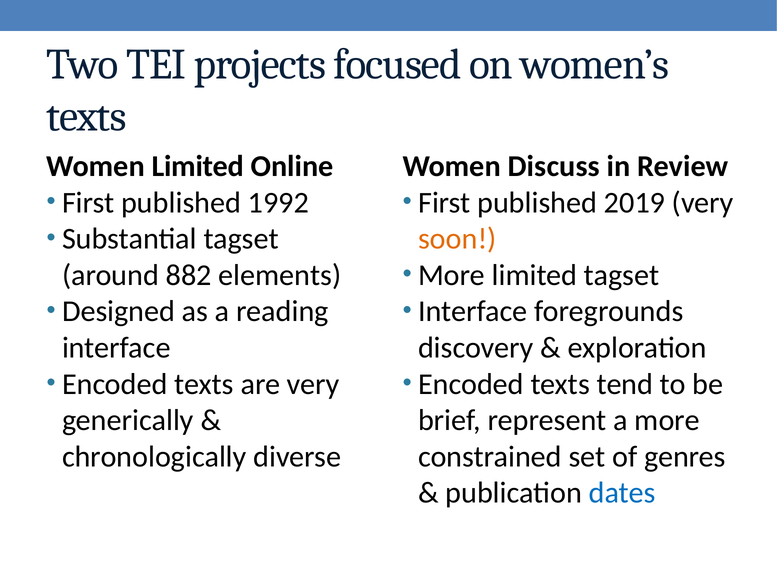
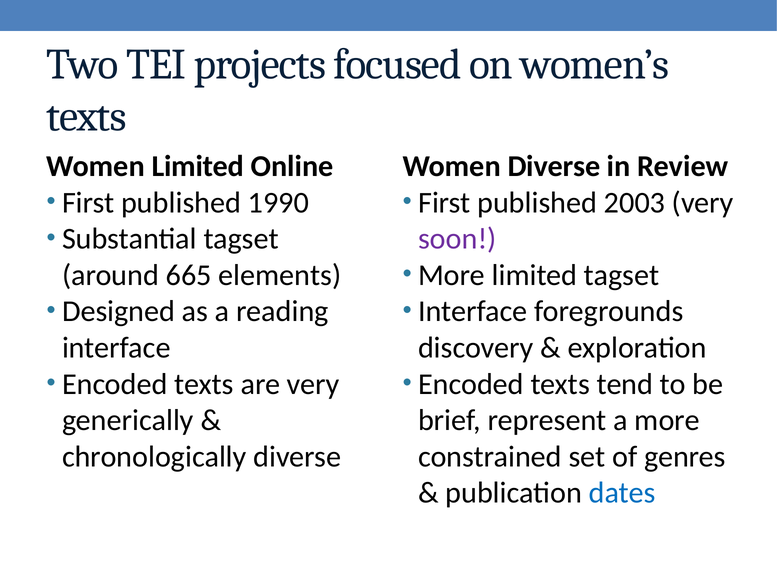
Women Discuss: Discuss -> Diverse (554, 166)
1992: 1992 -> 1990 (278, 203)
2019: 2019 -> 2003 (635, 203)
soon colour: orange -> purple (457, 239)
882: 882 -> 665 (189, 275)
